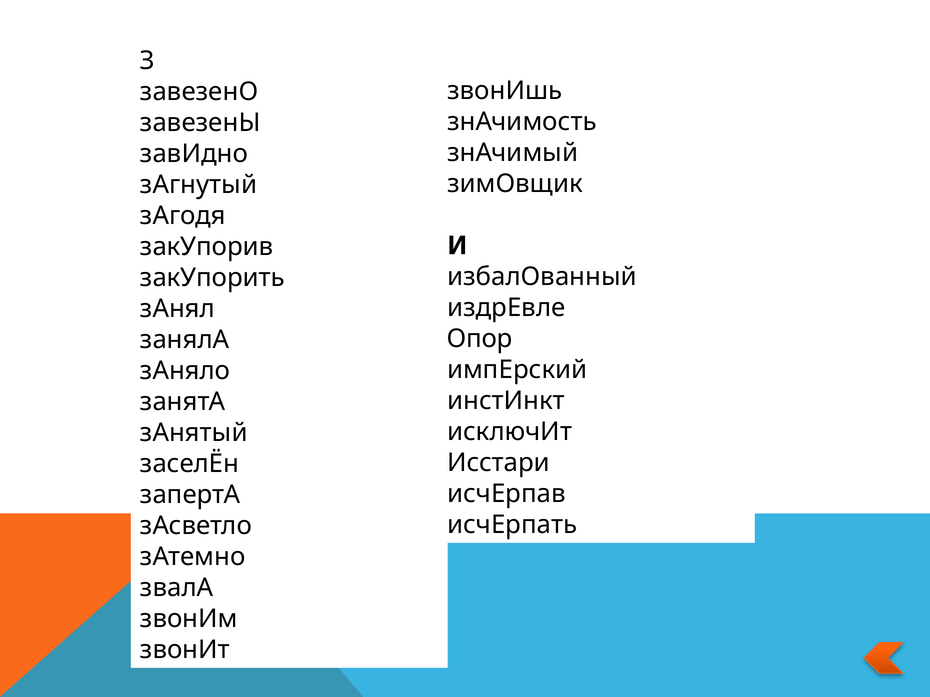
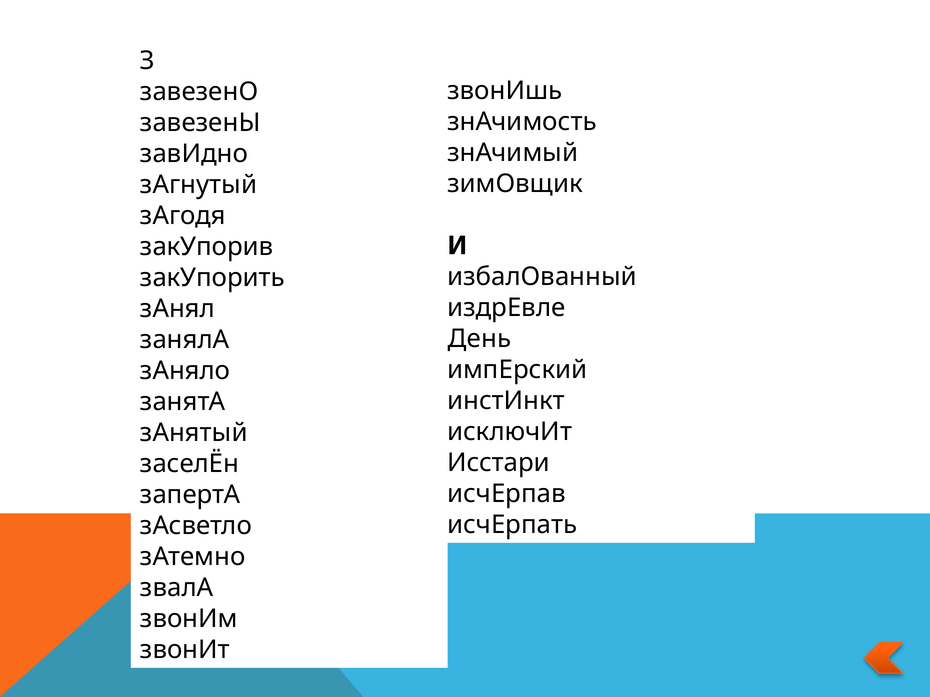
Опор: Опор -> День (479, 339)
